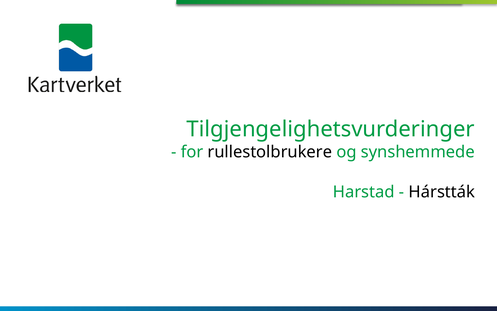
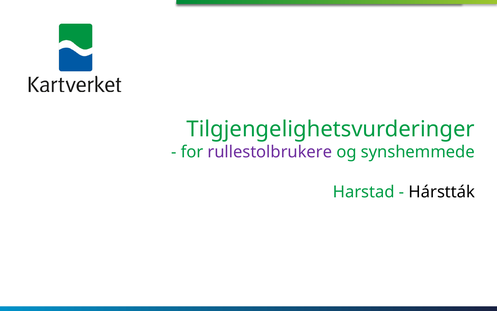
rullestolbrukere colour: black -> purple (270, 152)
